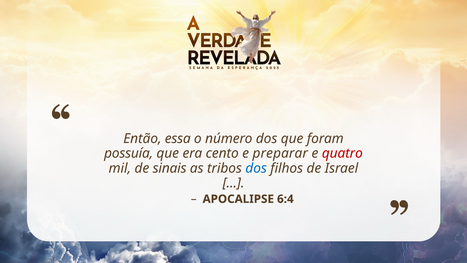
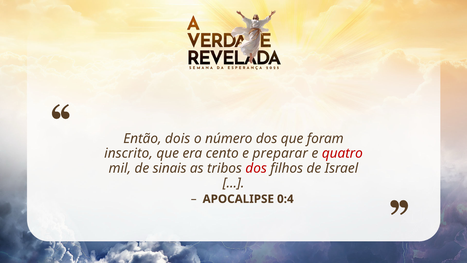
essa: essa -> dois (178, 139)
possuía: possuía -> inscrito (129, 153)
dos colour: blue -> red (256, 168)
6:4: 6:4 -> 0:4 (285, 199)
